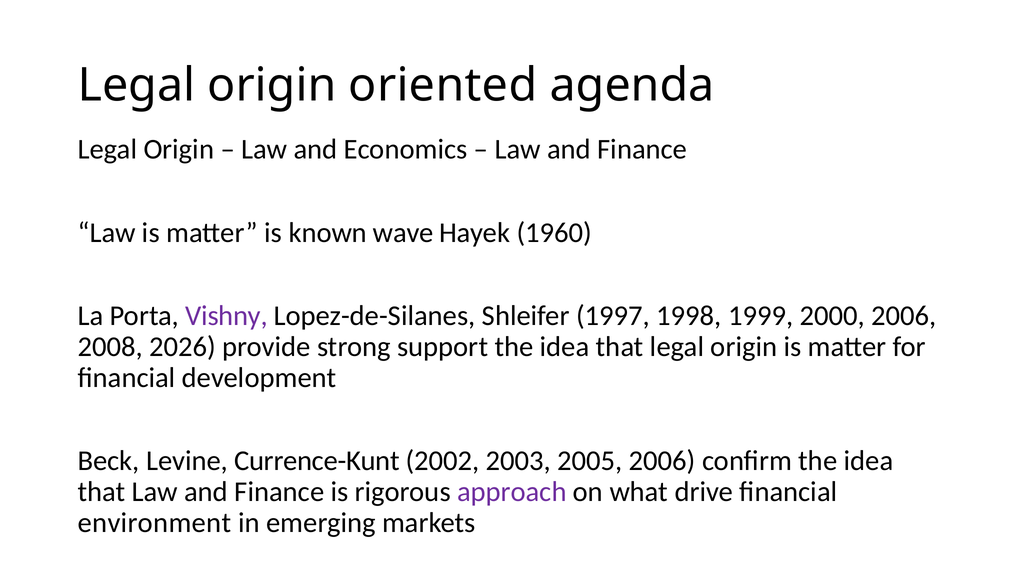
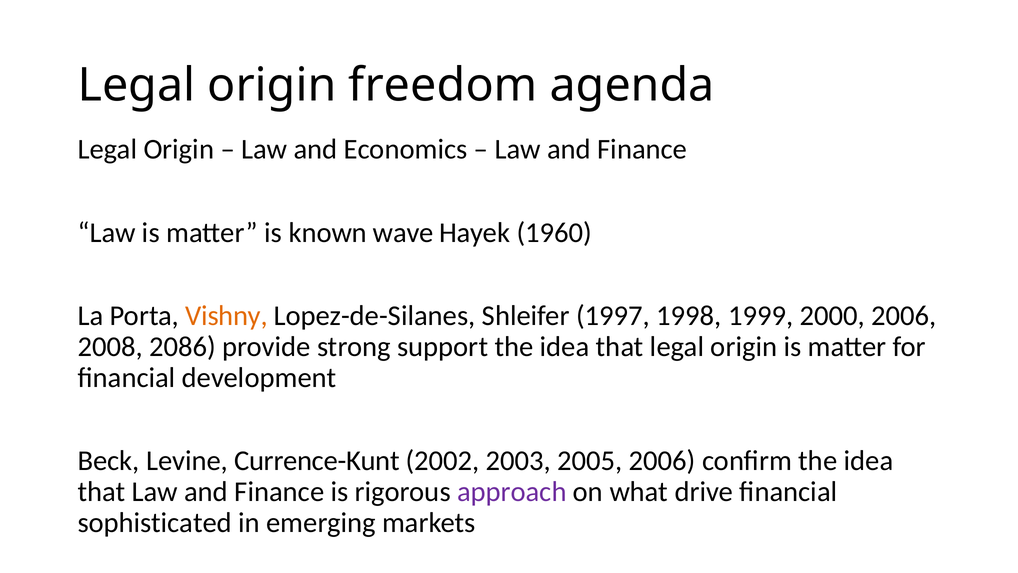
oriented: oriented -> freedom (443, 86)
Vishny colour: purple -> orange (226, 316)
2026: 2026 -> 2086 (183, 346)
environment: environment -> sophisticated (155, 522)
